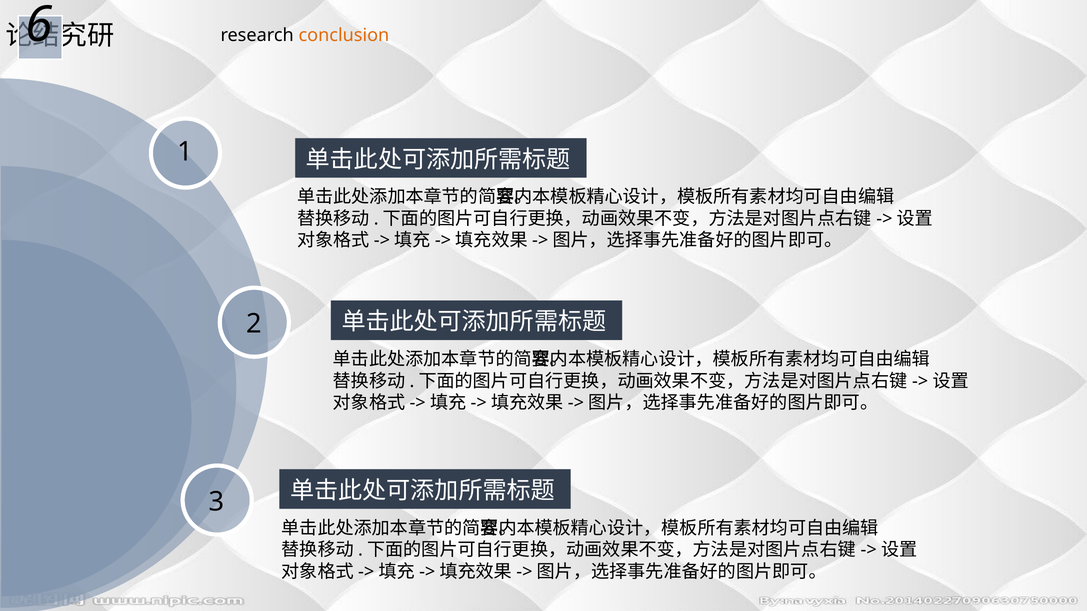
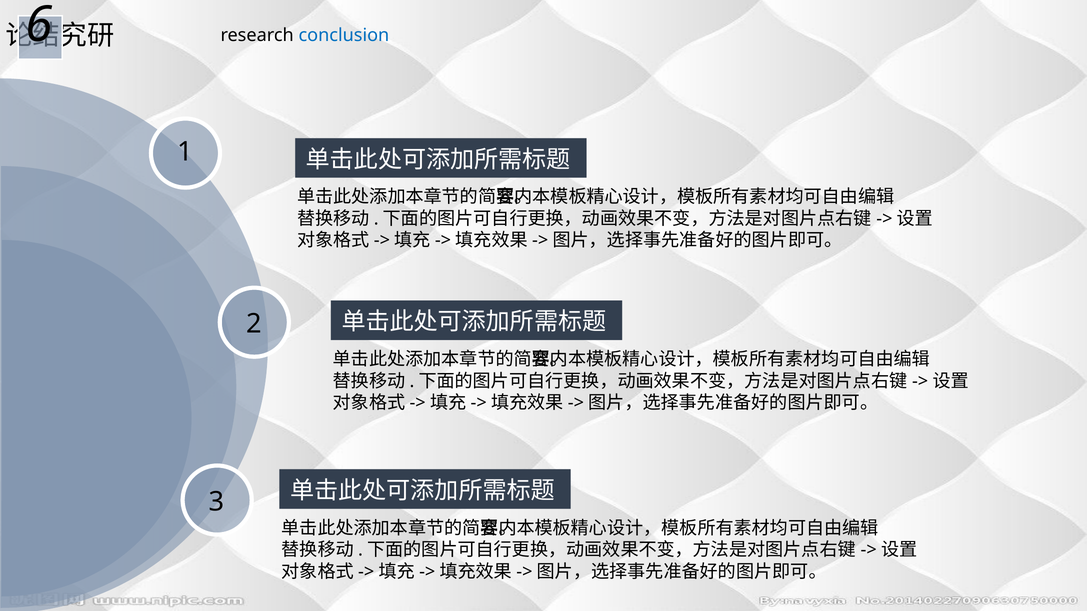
conclusion colour: orange -> blue (344, 36)
